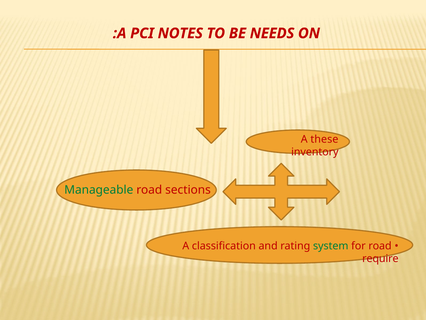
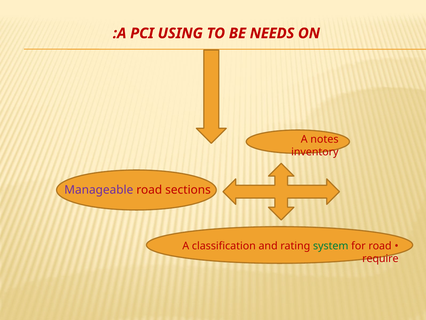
NOTES: NOTES -> USING (180, 33)
these: these -> notes (324, 139)
Manageable colour: green -> purple (99, 190)
